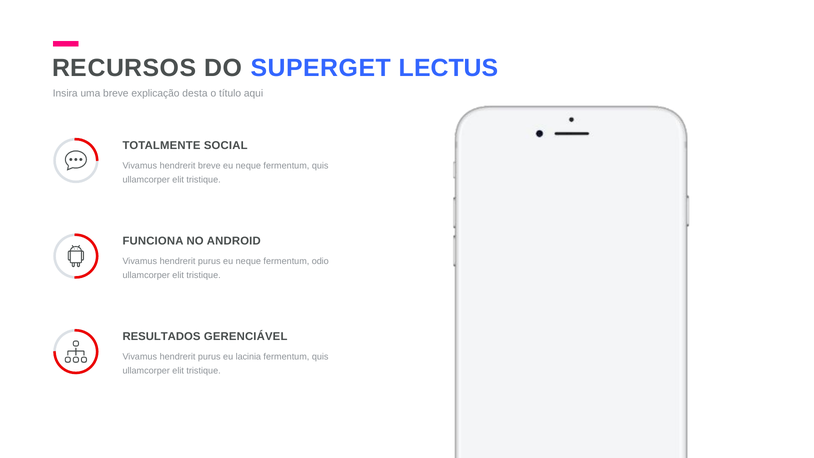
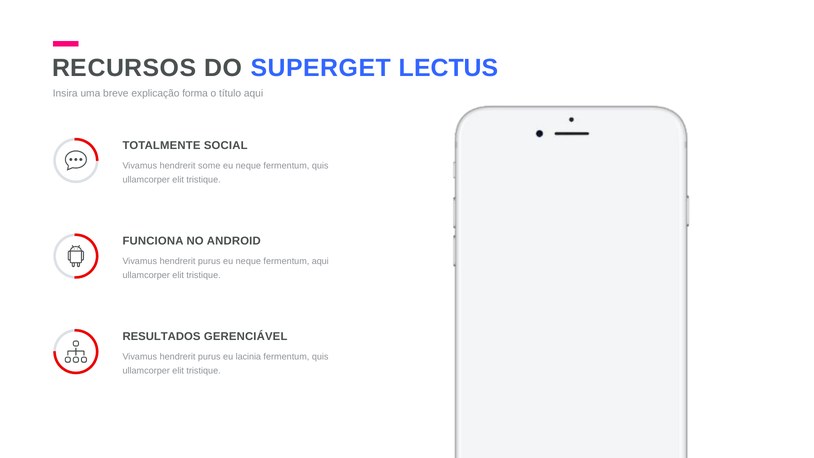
desta: desta -> forma (195, 94)
hendrerit breve: breve -> some (209, 166)
fermentum odio: odio -> aqui (320, 261)
